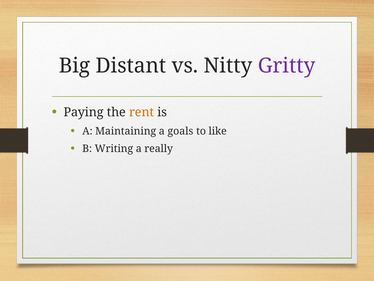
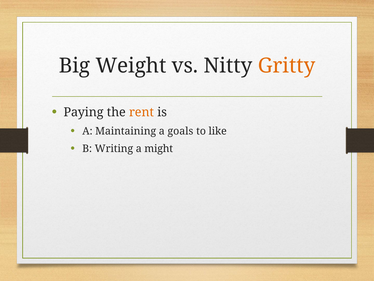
Distant: Distant -> Weight (131, 66)
Gritty colour: purple -> orange (287, 66)
really: really -> might (159, 149)
